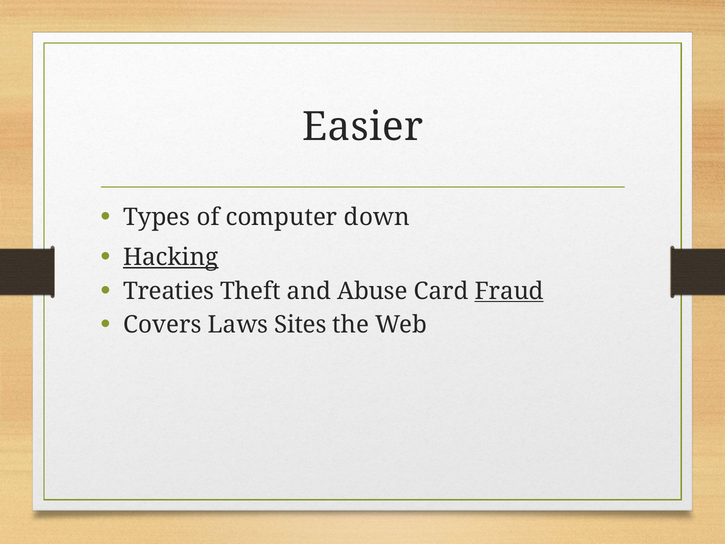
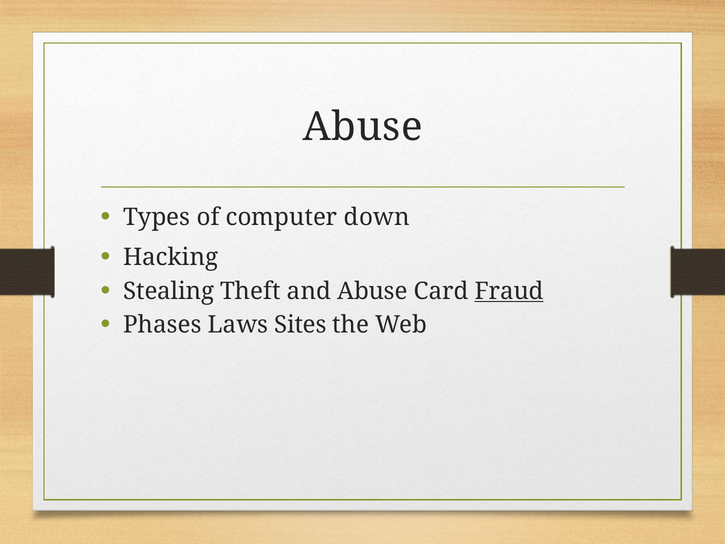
Easier: Easier -> Abuse (363, 127)
Hacking underline: present -> none (171, 257)
Treaties: Treaties -> Stealing (169, 291)
Covers: Covers -> Phases (162, 325)
